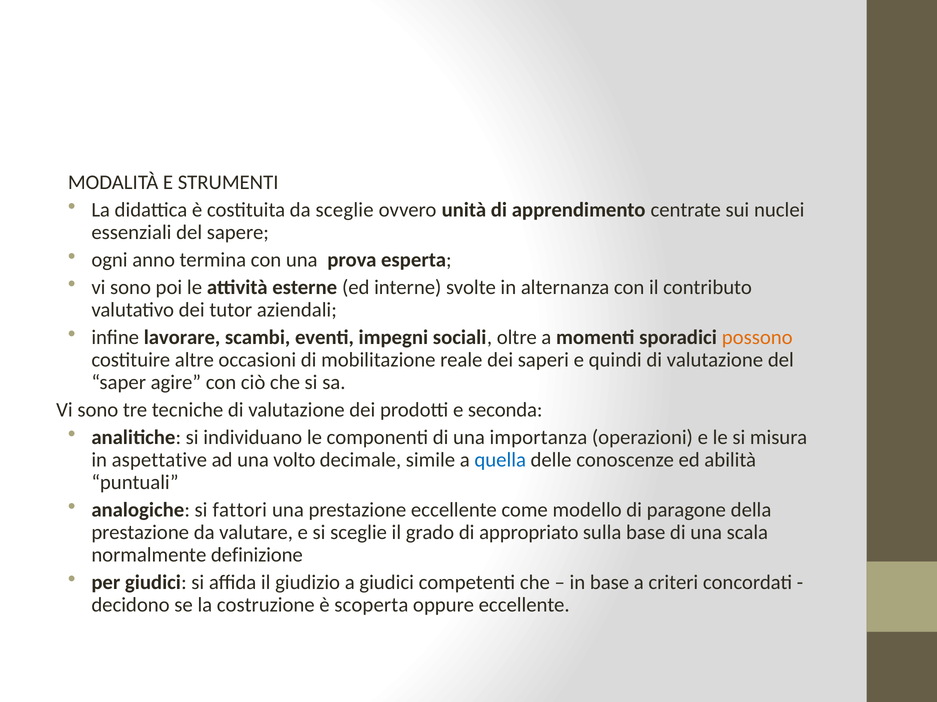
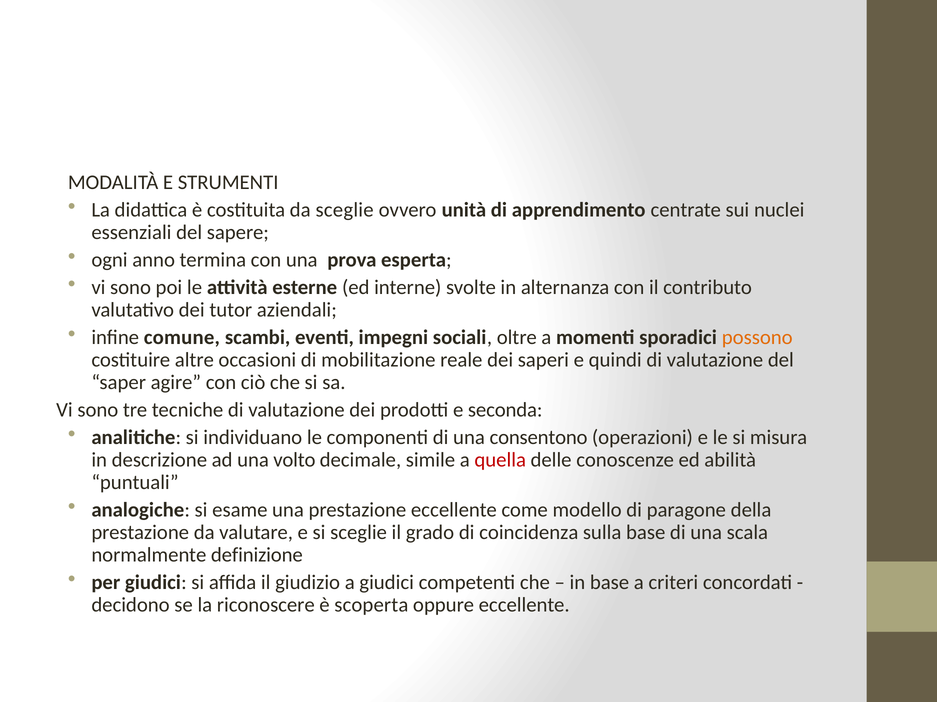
lavorare: lavorare -> comune (182, 338)
importanza: importanza -> consentono (539, 438)
aspettative: aspettative -> descrizione (159, 460)
quella colour: blue -> red (500, 460)
fattori: fattori -> esame (240, 511)
appropriato: appropriato -> coincidenza (529, 533)
costruzione: costruzione -> riconoscere (266, 606)
